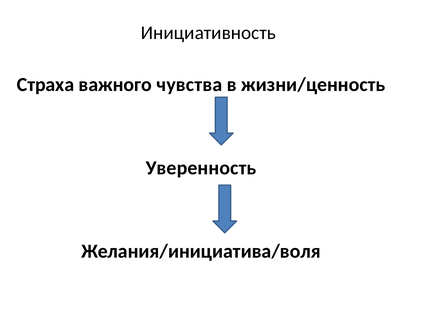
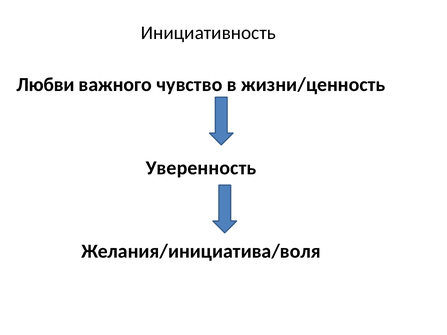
Страха: Страха -> Любви (46, 85)
чувства: чувства -> чувство (189, 85)
